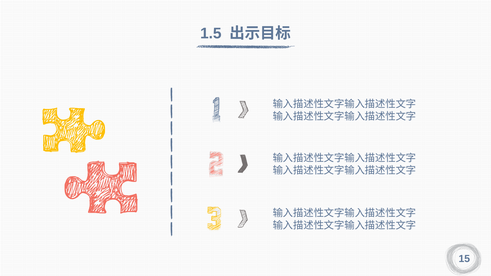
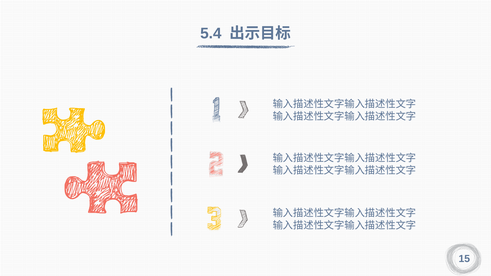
1.5: 1.5 -> 5.4 (211, 34)
